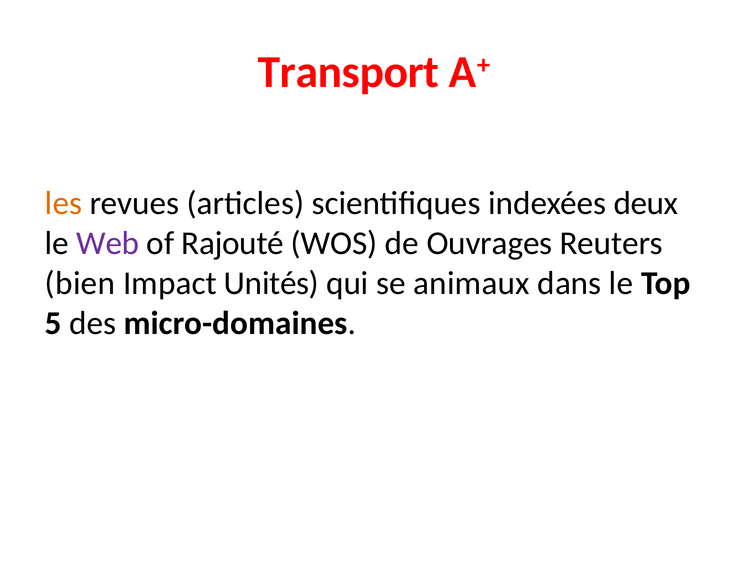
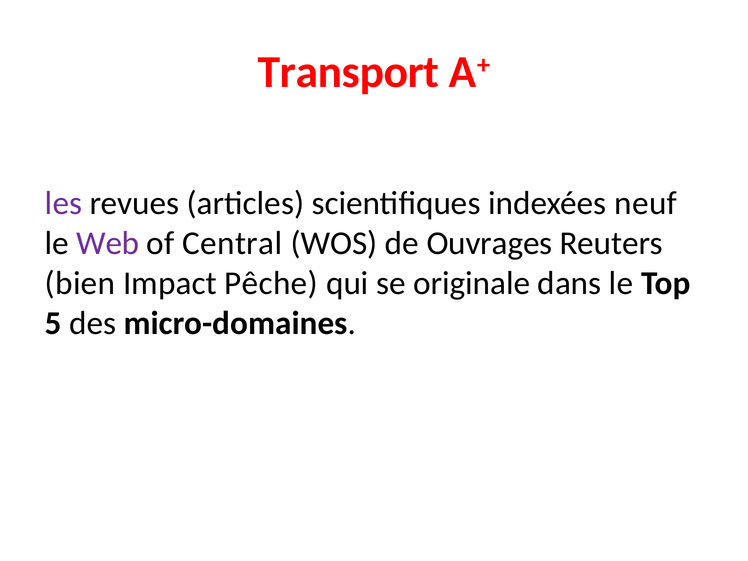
les colour: orange -> purple (63, 203)
deux: deux -> neuf (646, 203)
Rajouté: Rajouté -> Central (232, 243)
Unités: Unités -> Pêche (271, 283)
animaux: animaux -> originale (472, 283)
